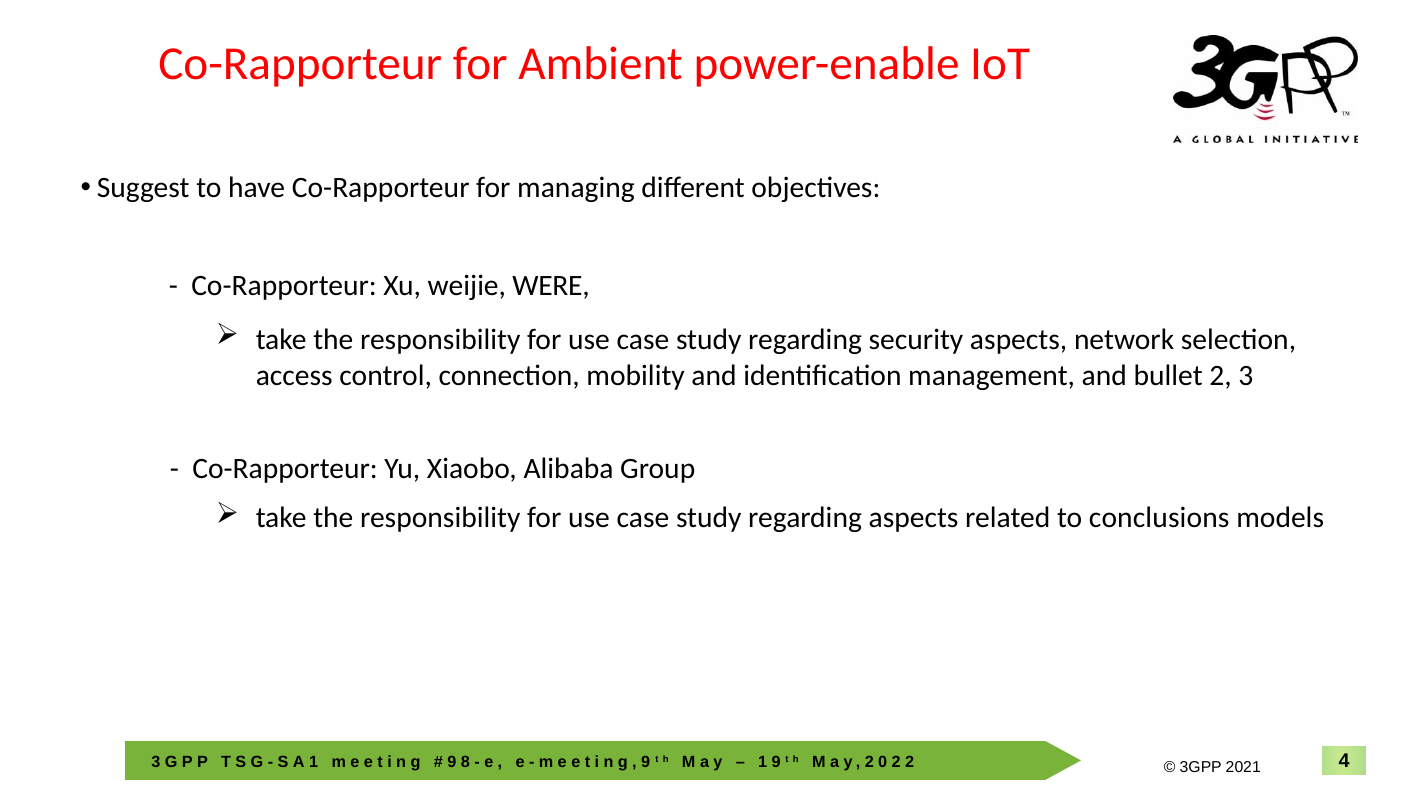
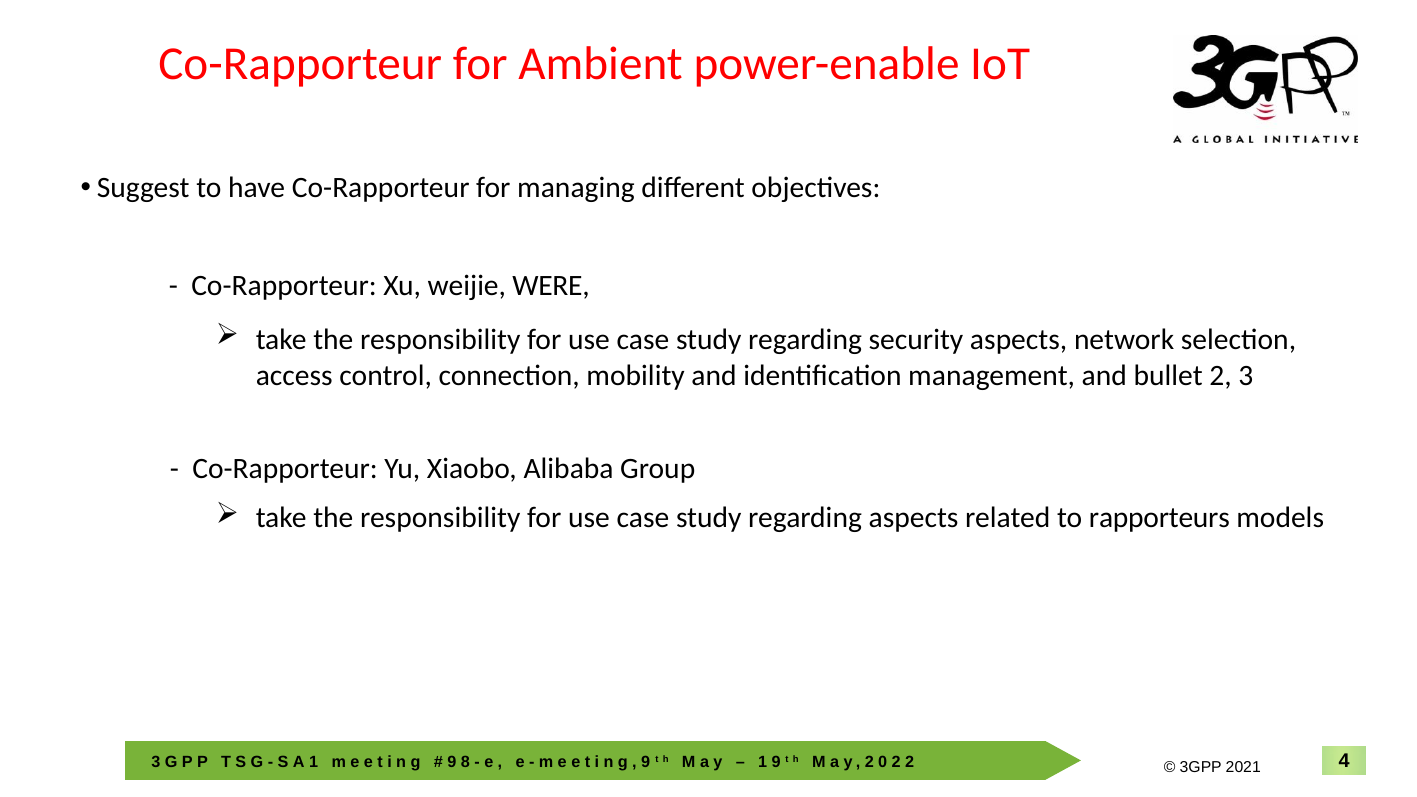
conclusions: conclusions -> rapporteurs (1159, 518)
